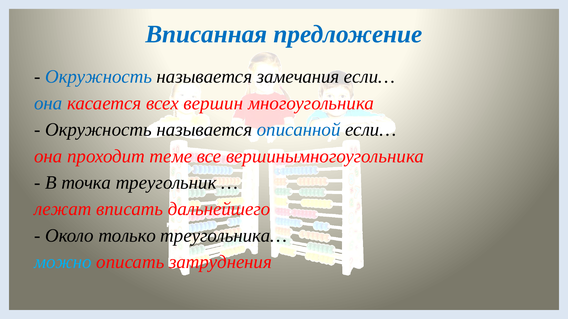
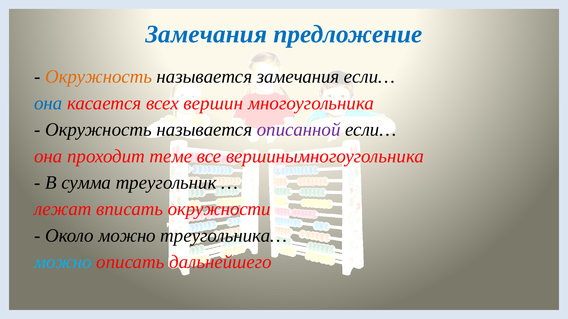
Вписанная: Вписанная -> Замечания (206, 34)
Окружность colour: blue -> orange (99, 77)
описанной colour: blue -> purple (299, 130)
точка: точка -> сумма (86, 183)
дальнейшего: дальнейшего -> окружности (219, 209)
Около только: только -> можно (127, 236)
затруднения: затруднения -> дальнейшего (220, 262)
